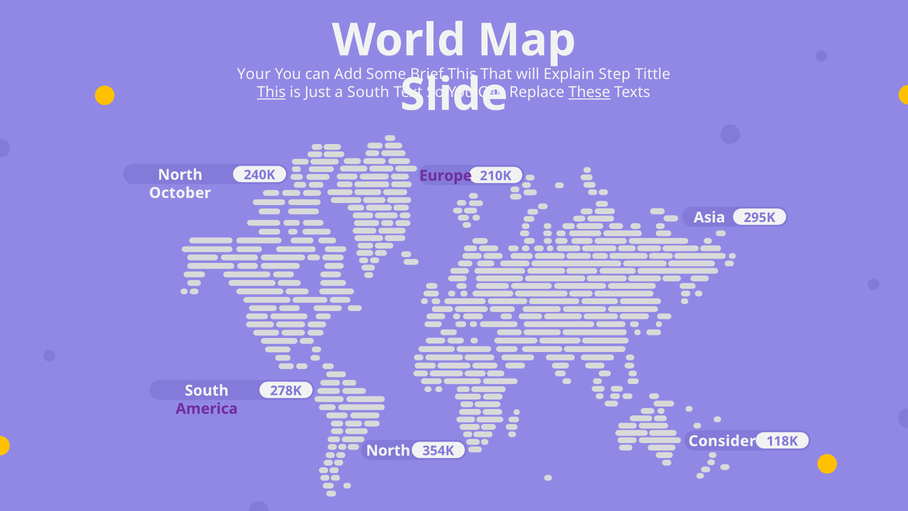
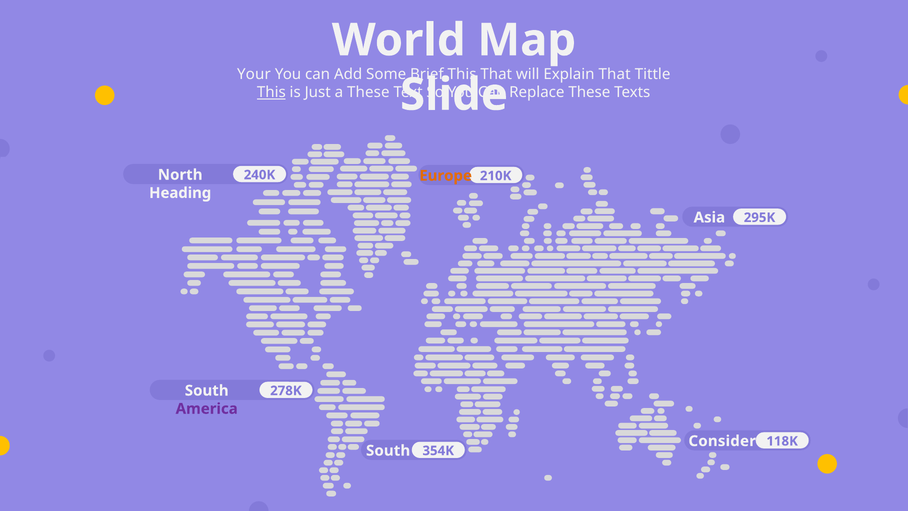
Explain Step: Step -> That (615, 74)
a South: South -> These (368, 92)
These underline: present -> none (589, 92)
Europe colour: purple -> orange (446, 176)
October: October -> Heading (180, 193)
North: North -> South (388, 450)
